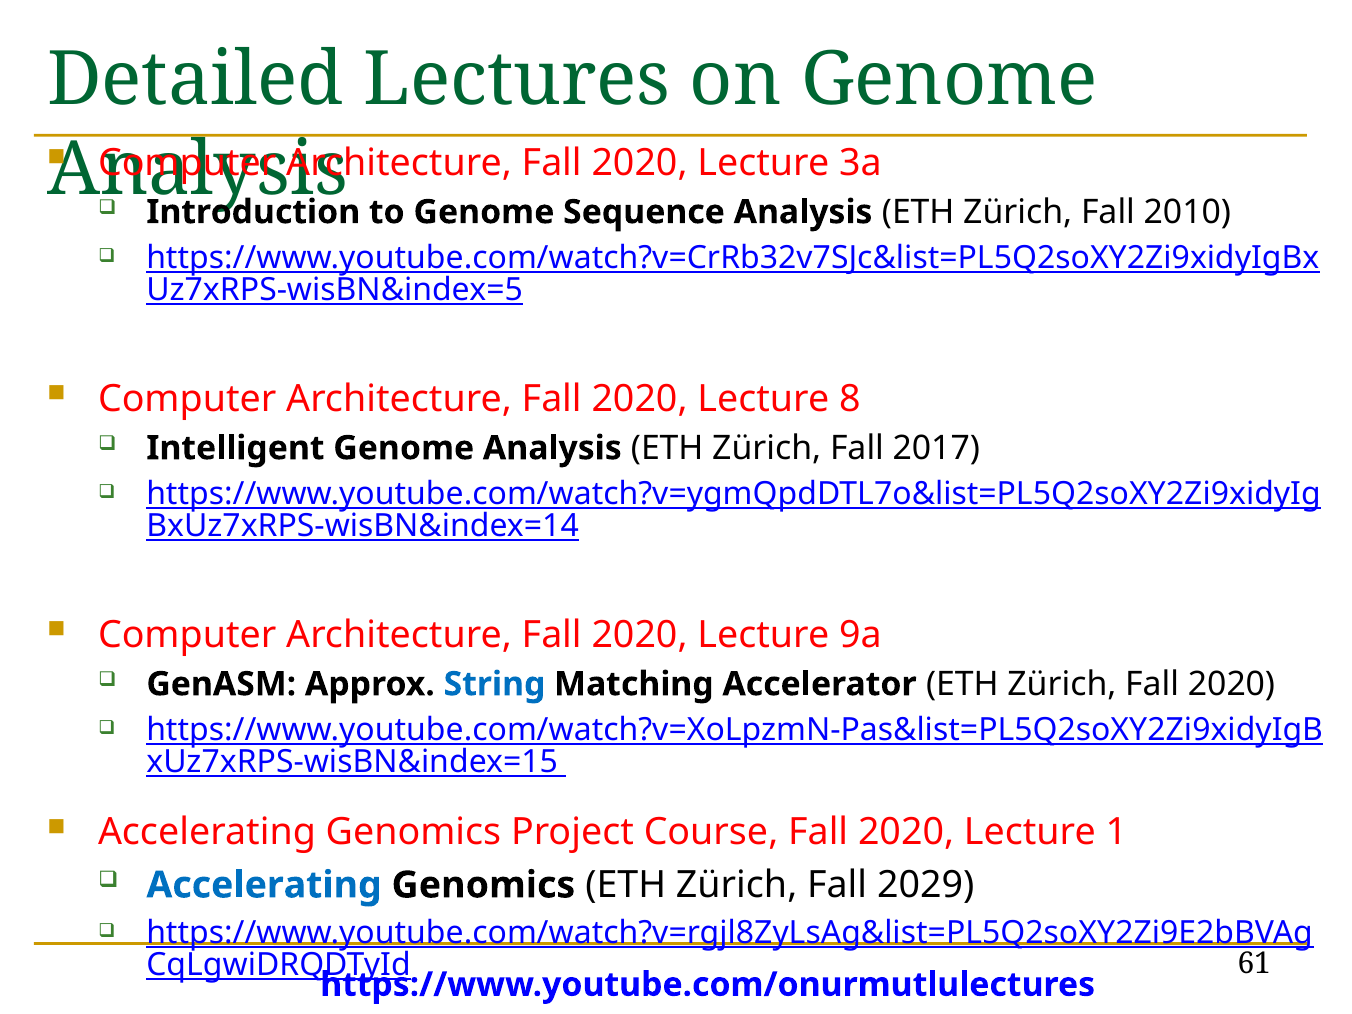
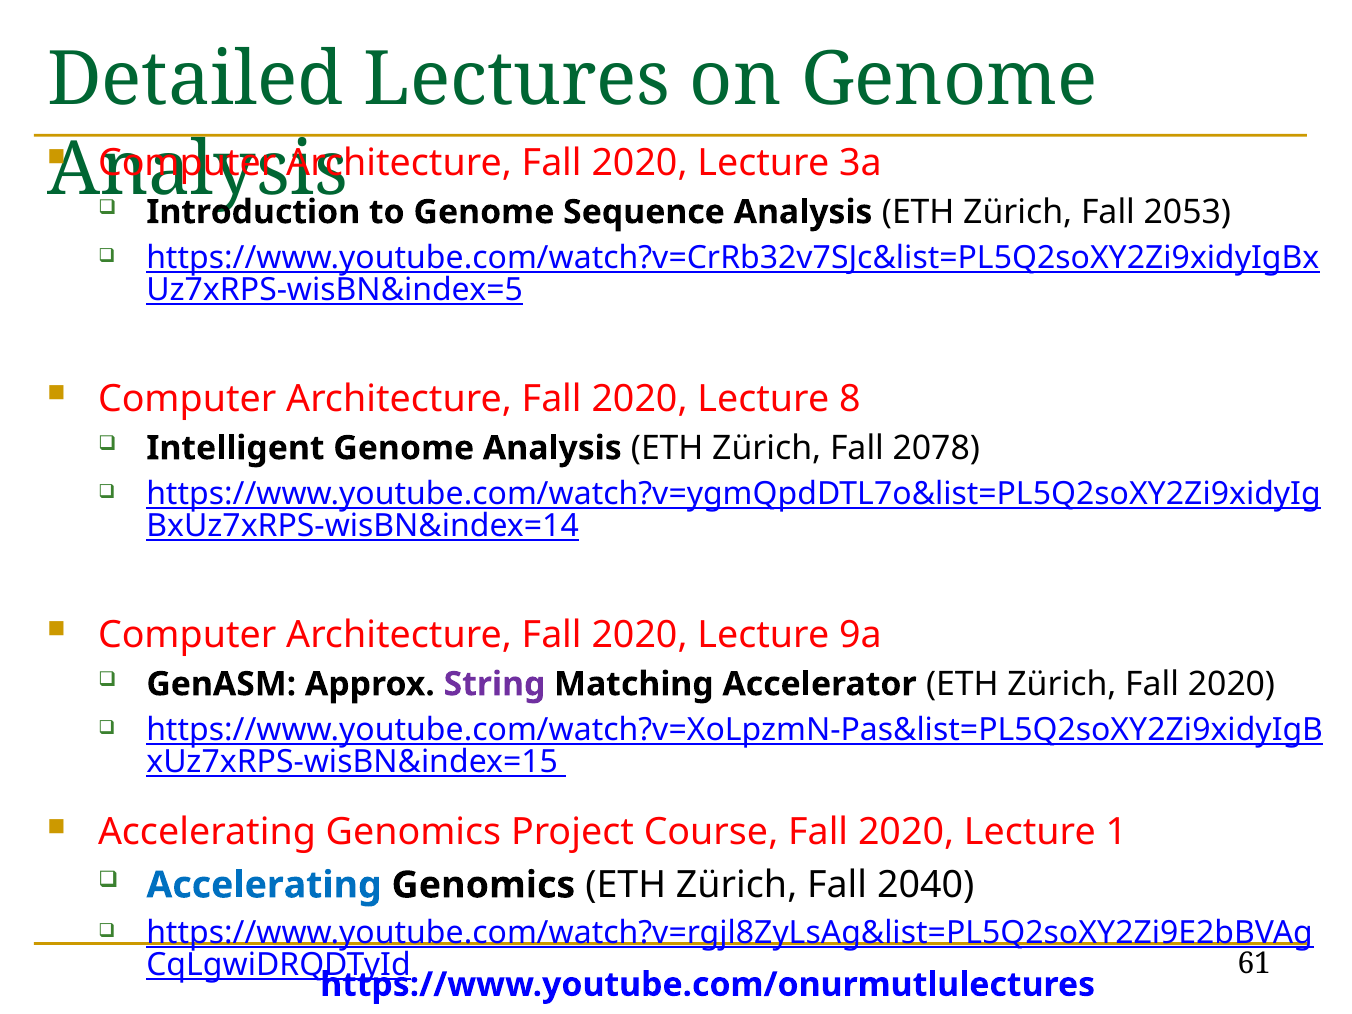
2010: 2010 -> 2053 (1187, 212)
2017: 2017 -> 2078 (936, 448)
String colour: blue -> purple (494, 684)
2029: 2029 -> 2040 (926, 885)
